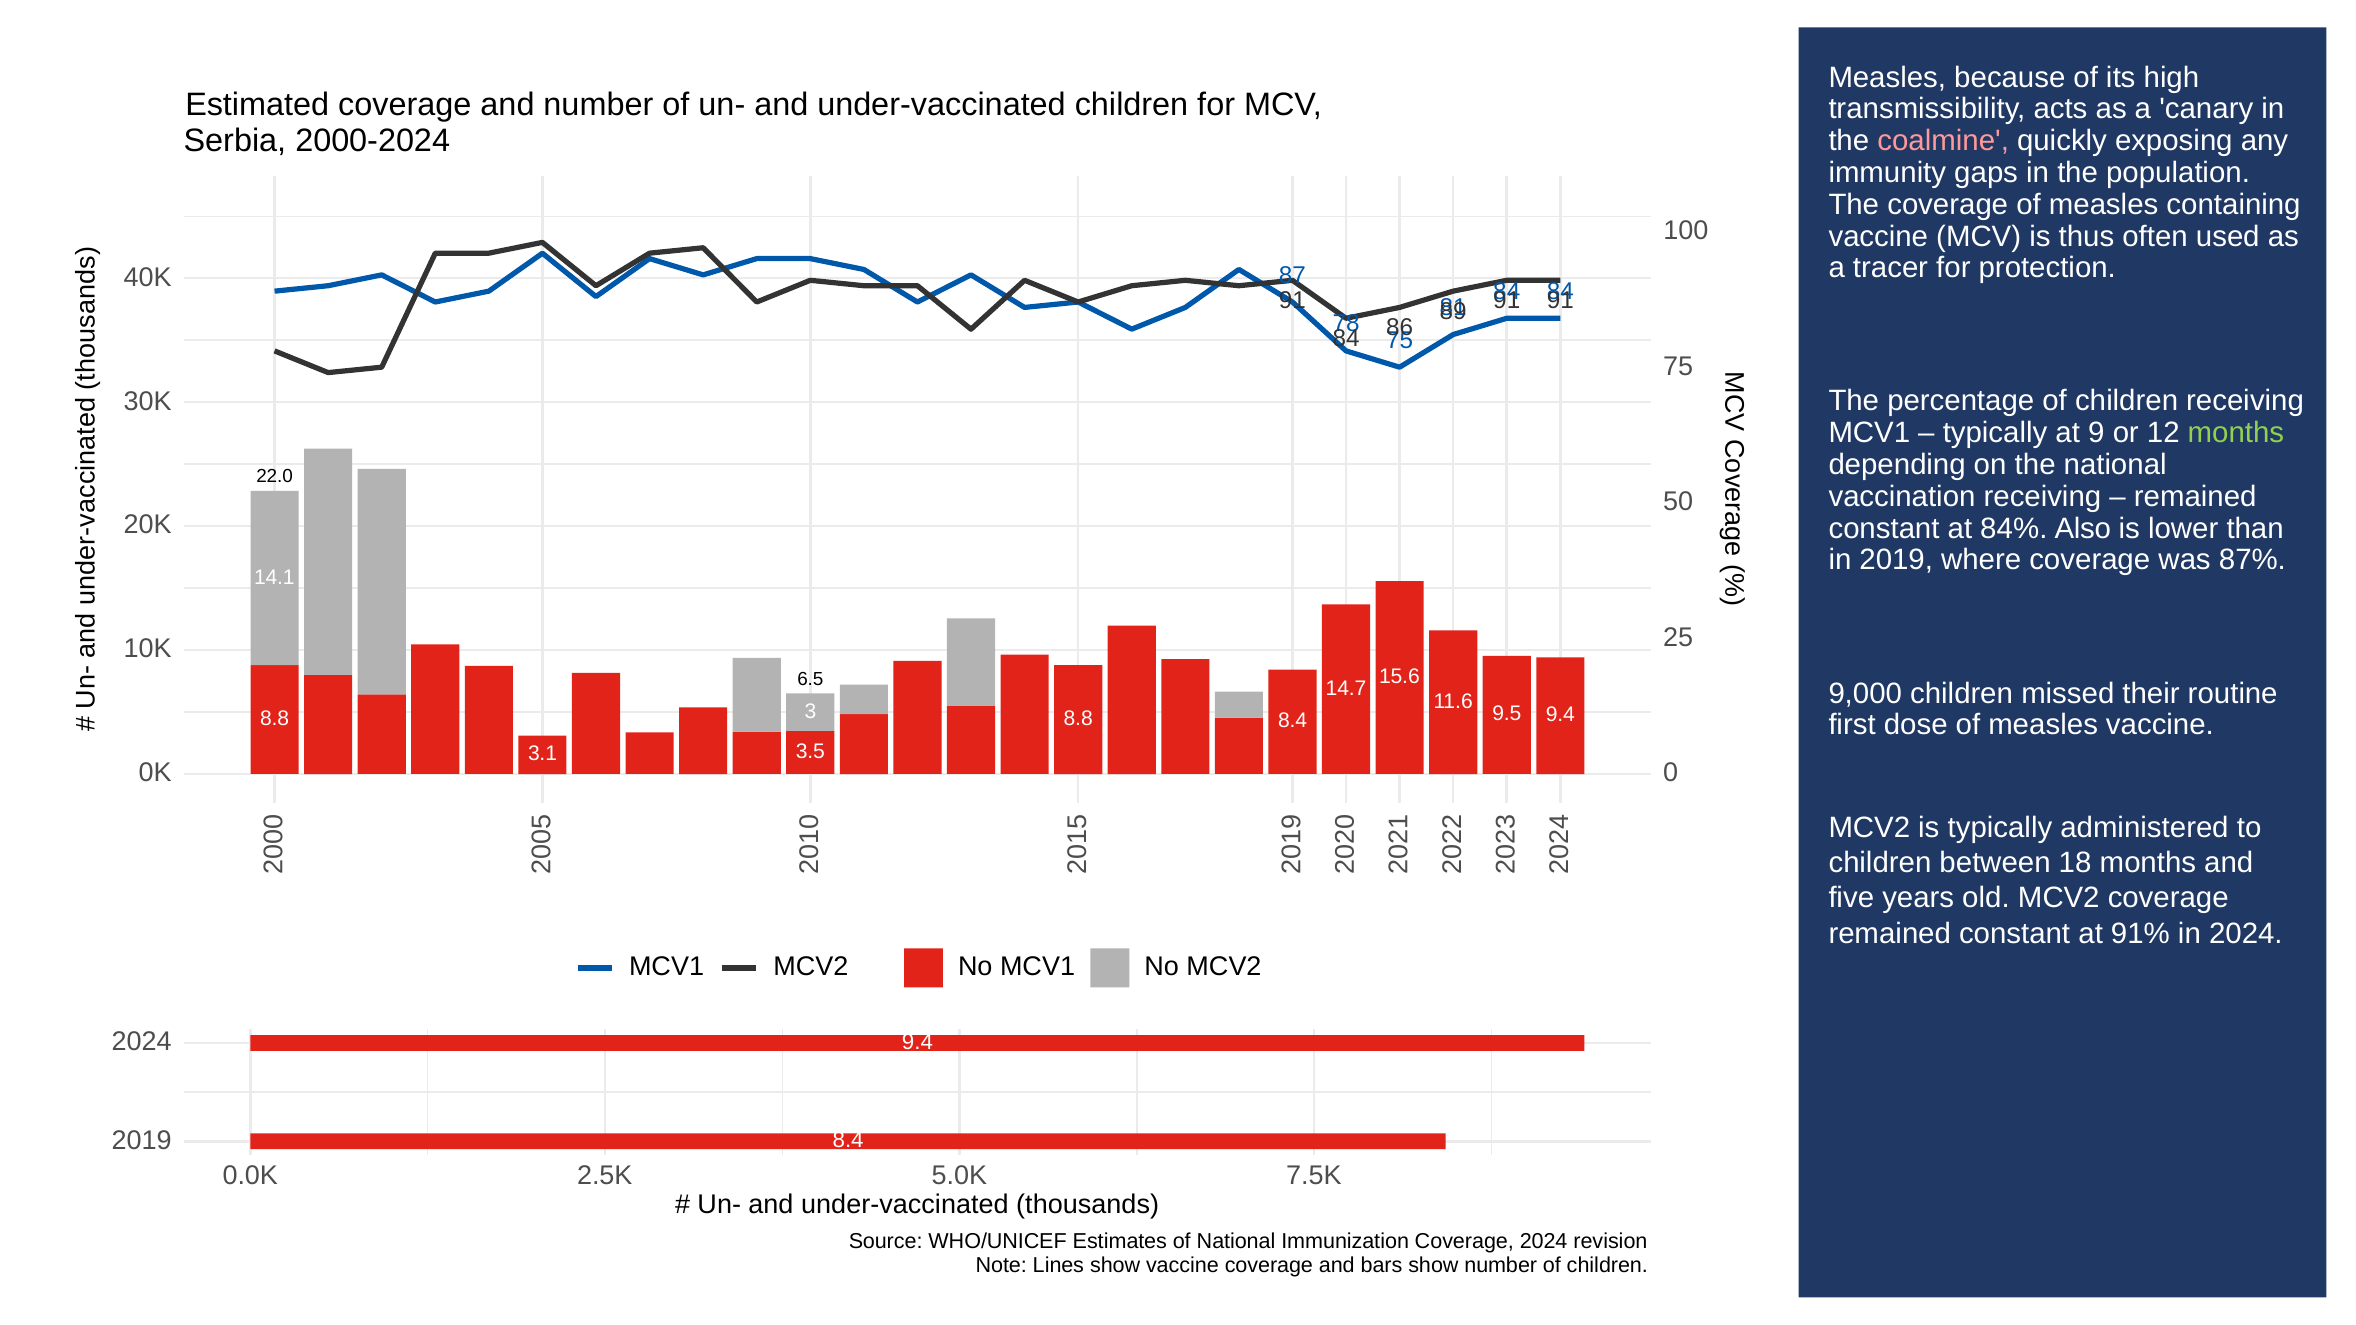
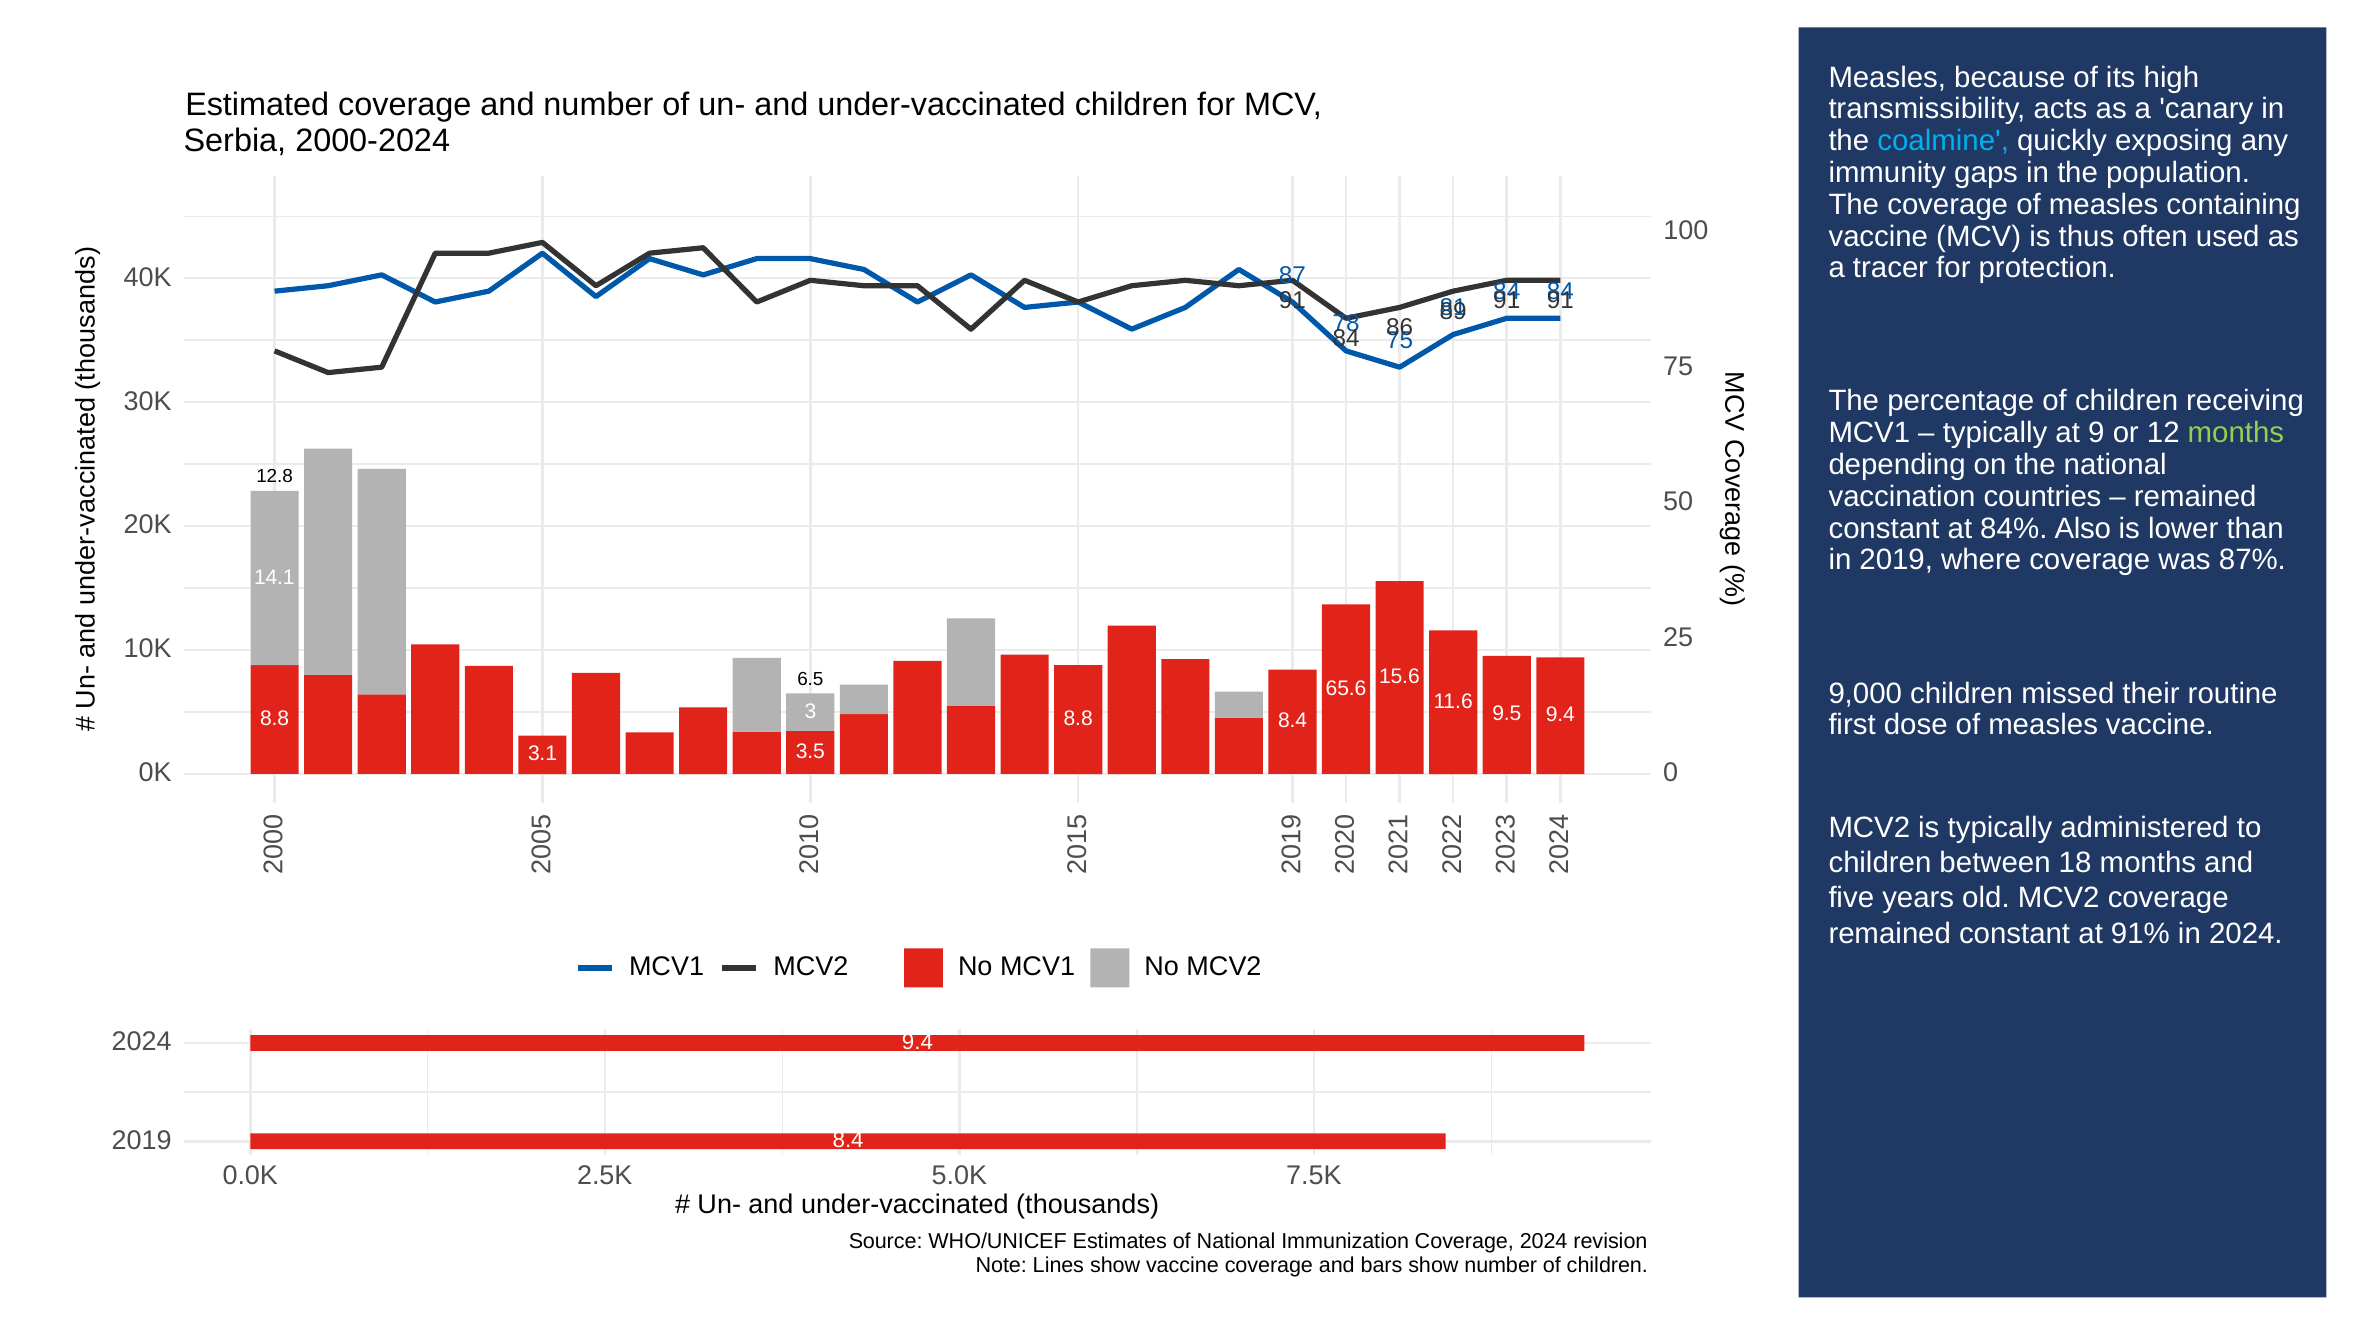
coalmine colour: pink -> light blue (1943, 141)
22.0: 22.0 -> 12.8 (275, 477)
vaccination receiving: receiving -> countries (2043, 497)
14.7: 14.7 -> 65.6 (1346, 688)
